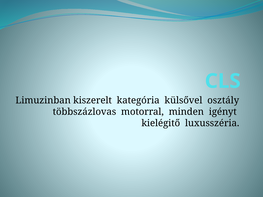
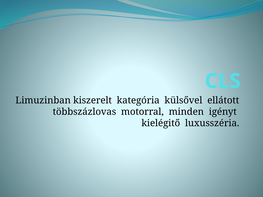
osztály: osztály -> ellátott (223, 101)
